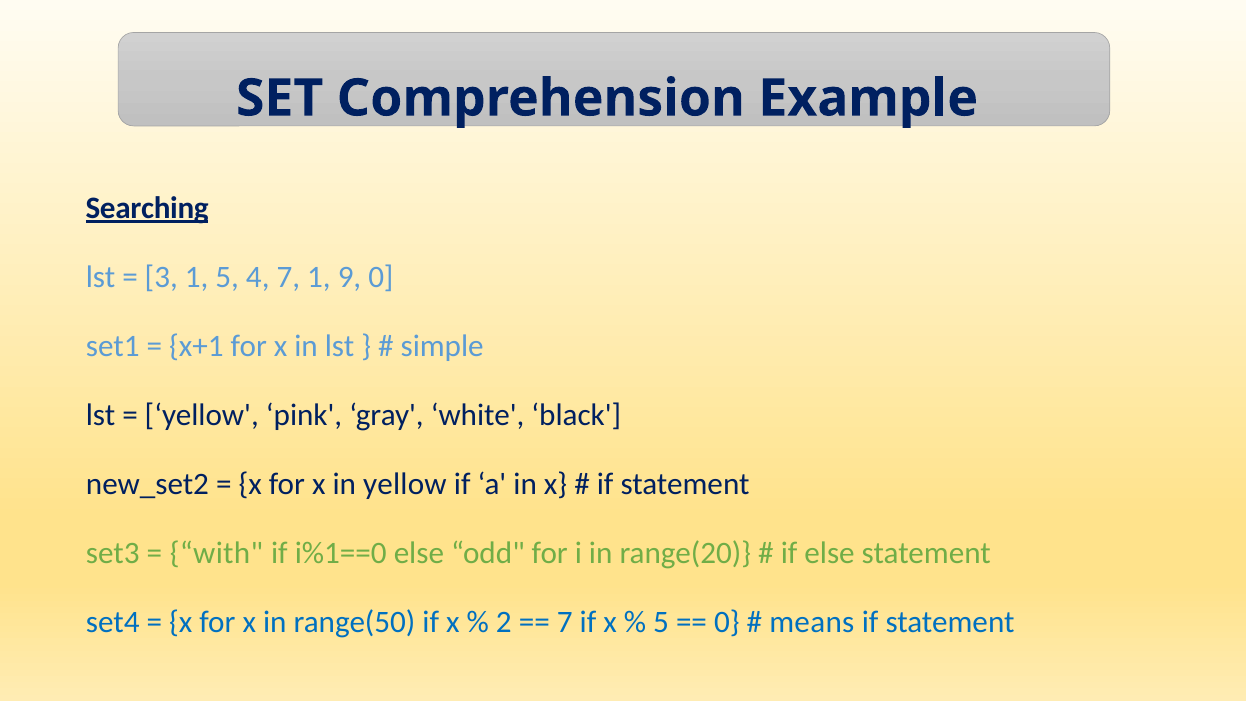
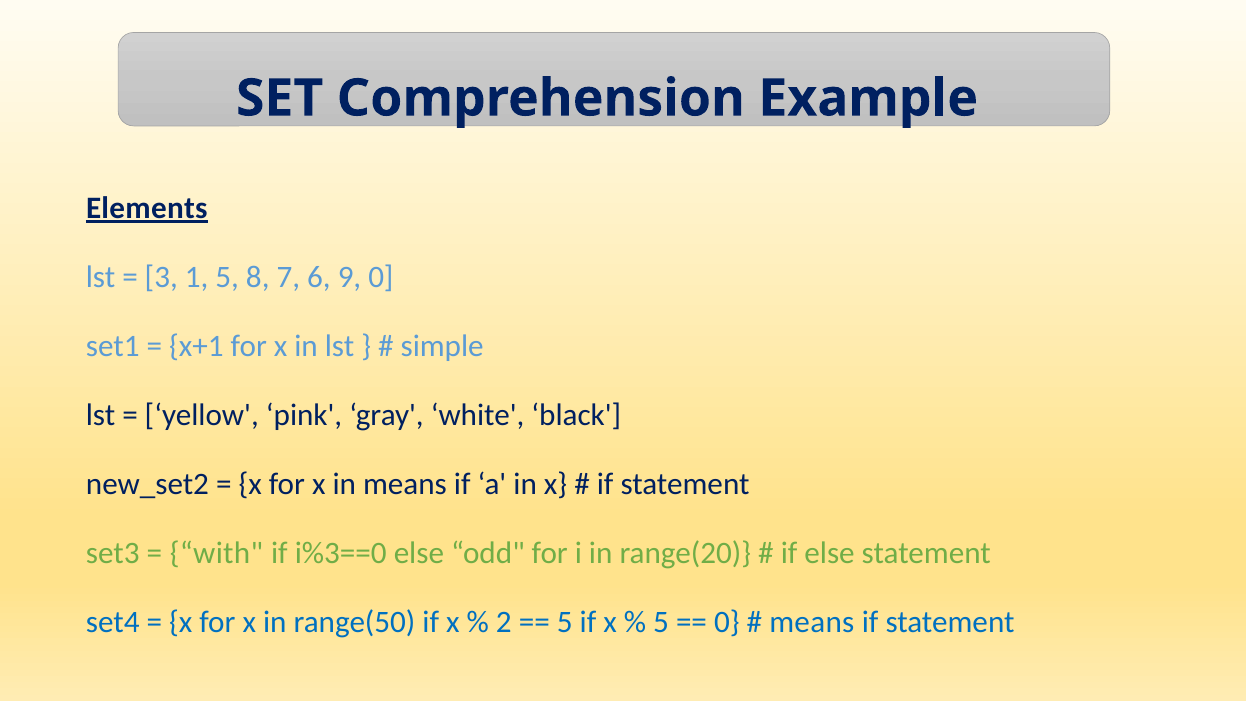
Searching: Searching -> Elements (147, 208)
4: 4 -> 8 (258, 277)
7 1: 1 -> 6 (319, 277)
in yellow: yellow -> means (405, 484)
i%1==0: i%1==0 -> i%3==0 (341, 553)
7: 7 -> 5 (565, 622)
